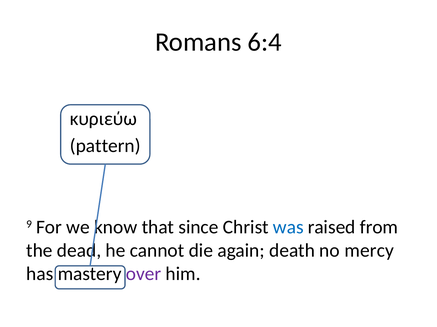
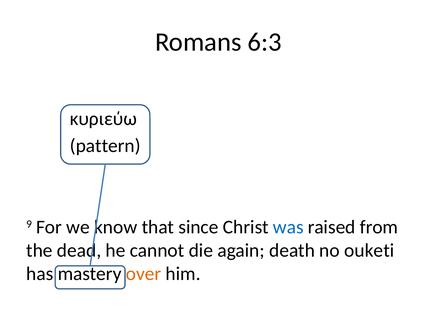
6:4: 6:4 -> 6:3 (265, 42)
mercy: mercy -> ouketi (369, 251)
over colour: purple -> orange (144, 274)
